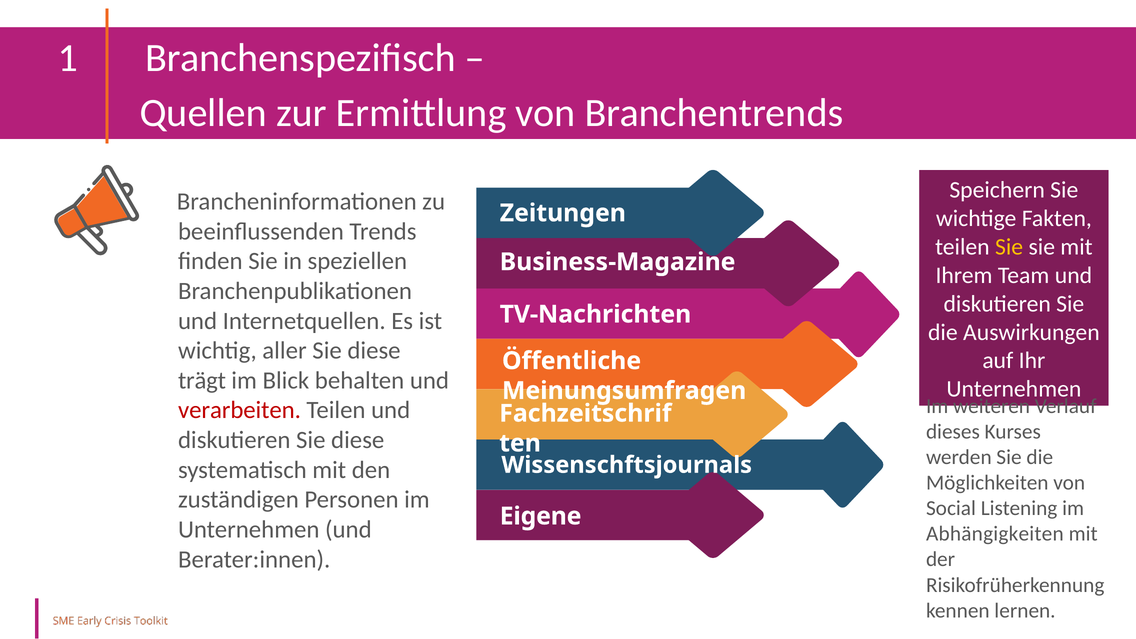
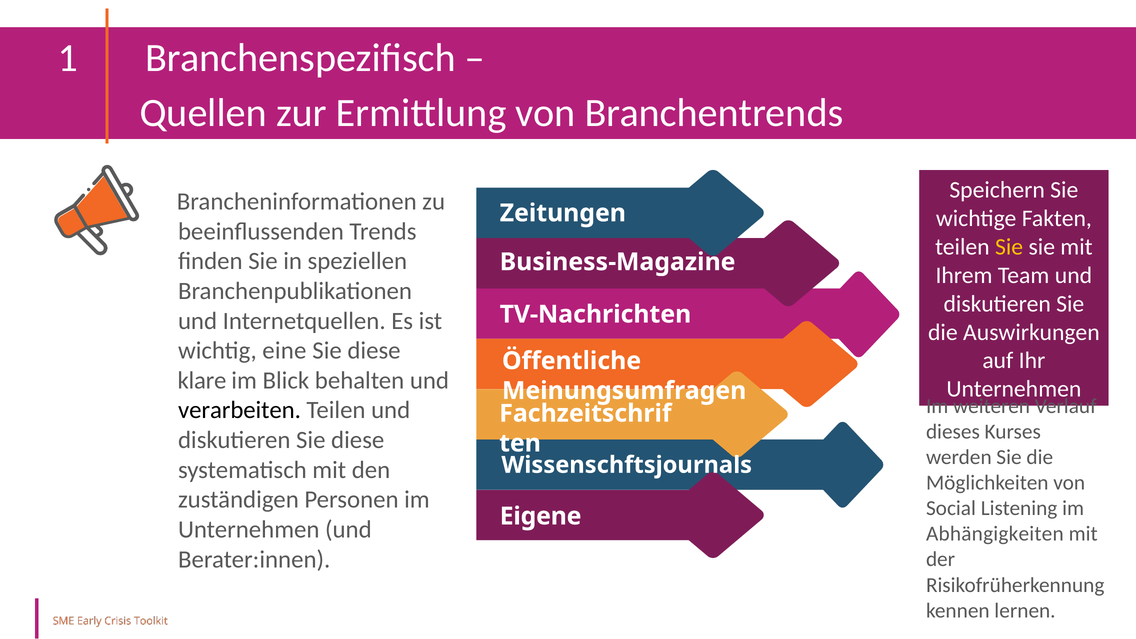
aller: aller -> eine (284, 351)
trägt: trägt -> klare (202, 380)
verarbeiten colour: red -> black (239, 410)
